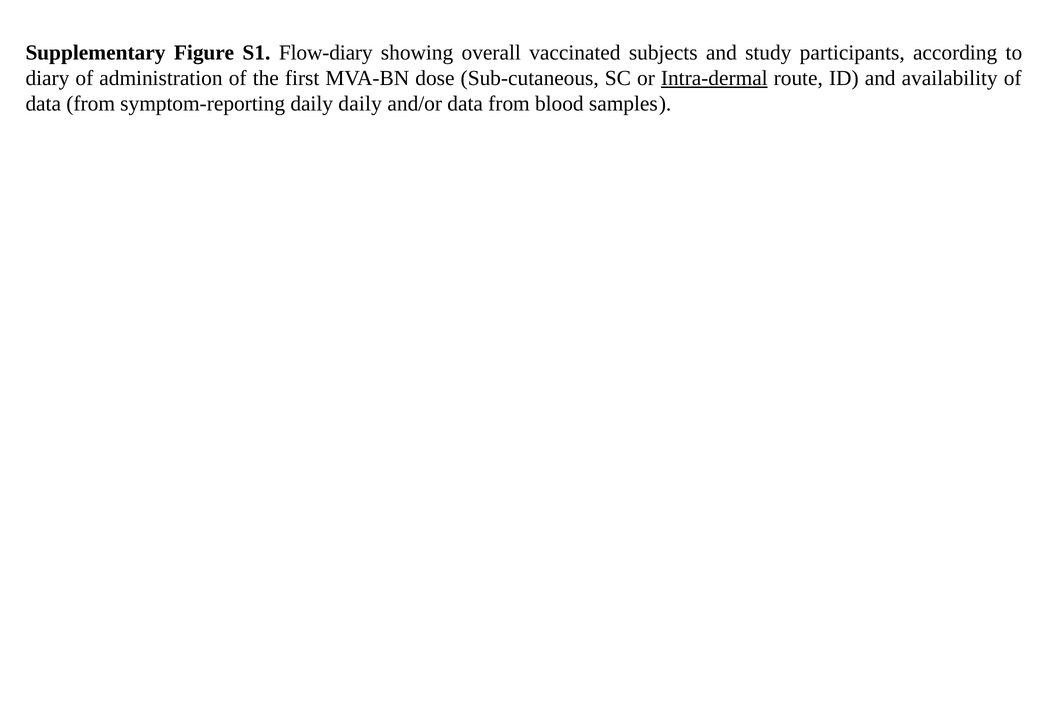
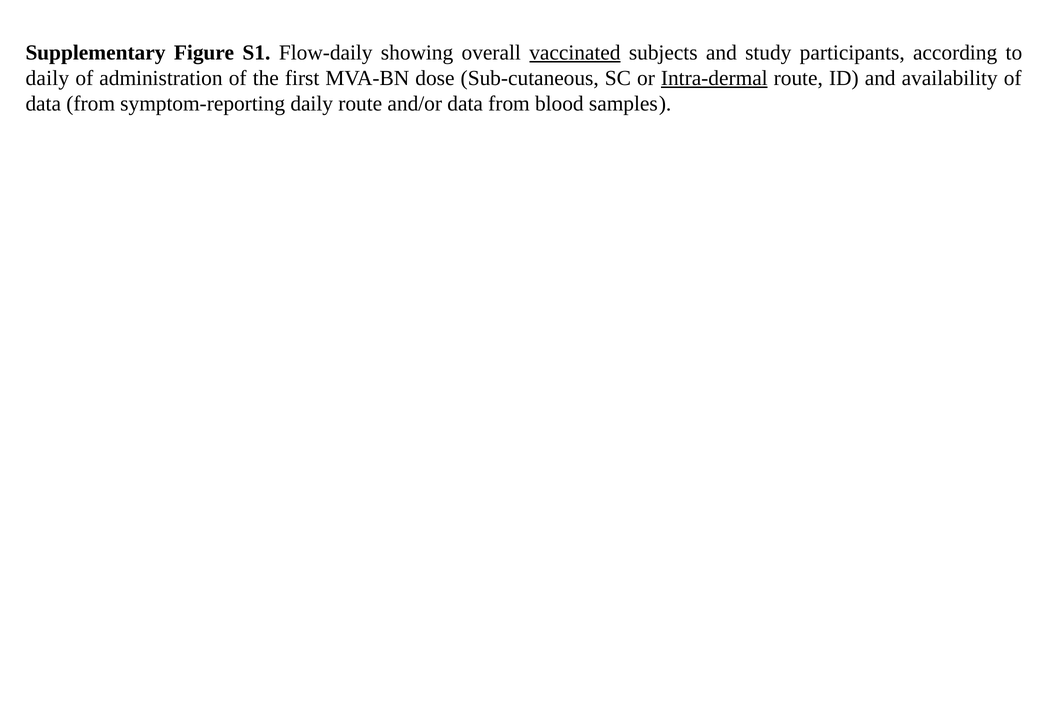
Flow-diary: Flow-diary -> Flow-daily (326, 52)
vaccinated underline: none -> present (575, 52)
diary: diary -> daily (47, 78)
daily daily: daily -> route (360, 104)
